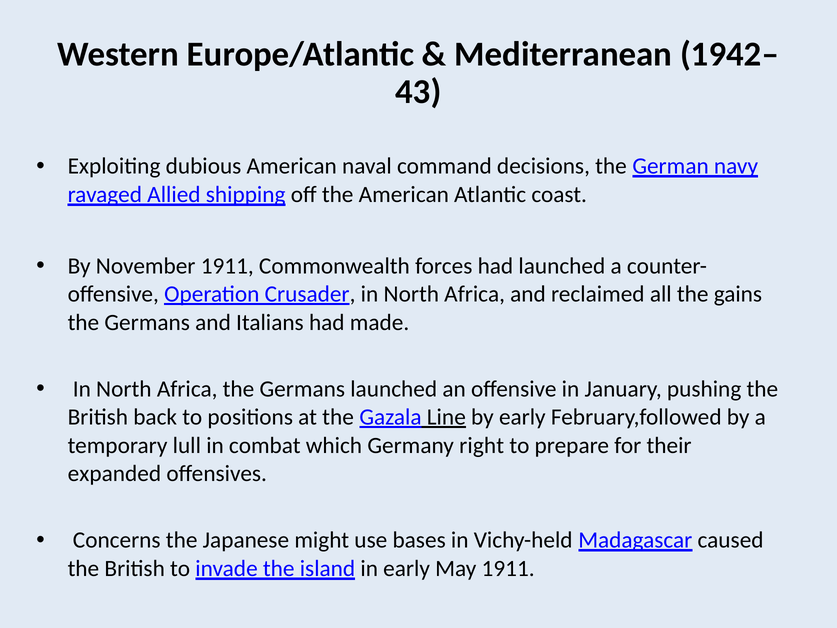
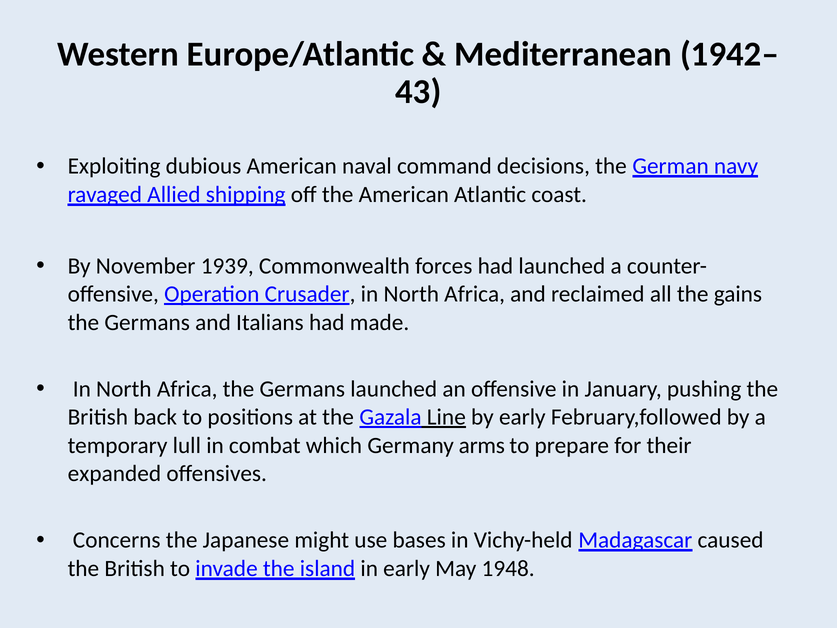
November 1911: 1911 -> 1939 (227, 266)
right: right -> arms (482, 445)
May 1911: 1911 -> 1948 (508, 568)
